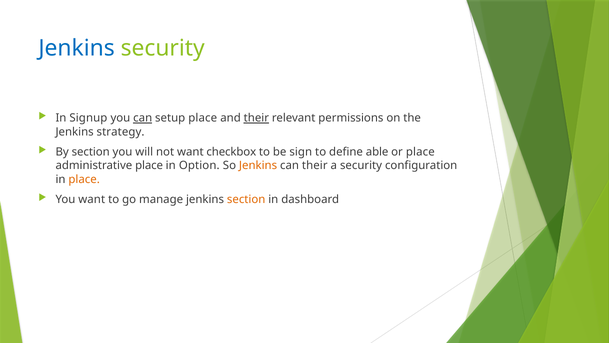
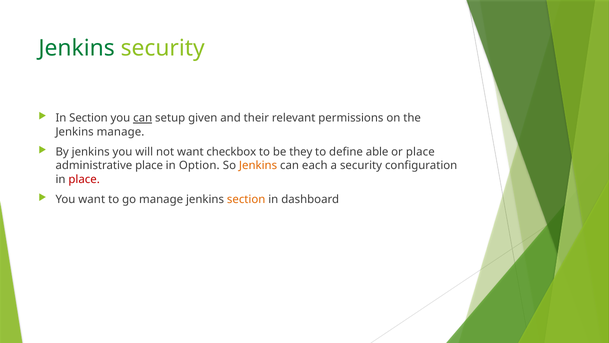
Jenkins colour: blue -> green (77, 48)
In Signup: Signup -> Section (89, 118)
setup place: place -> given (203, 118)
their underline: present -> none (256, 118)
Jenkins strategy: strategy -> manage (121, 132)
By section: section -> jenkins (91, 152)
sign: sign -> they (301, 152)
can their: their -> each (315, 165)
place colour: orange -> red (84, 179)
